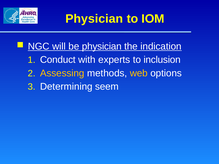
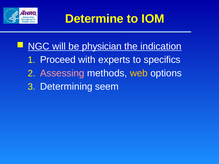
Physician: Physician -> Determine (94, 19)
Conduct: Conduct -> Proceed (58, 60)
inclusion: inclusion -> specifics (162, 60)
Assessing colour: yellow -> pink (62, 73)
